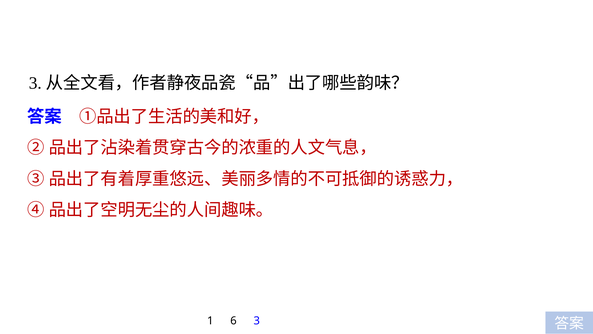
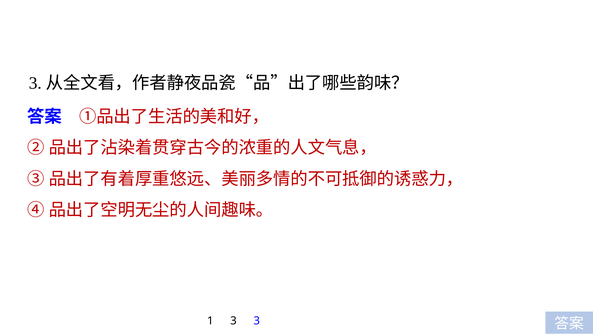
1 6: 6 -> 3 (234, 321)
